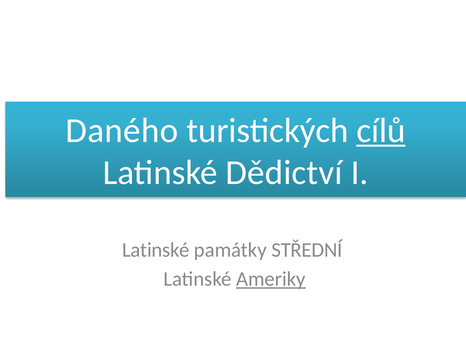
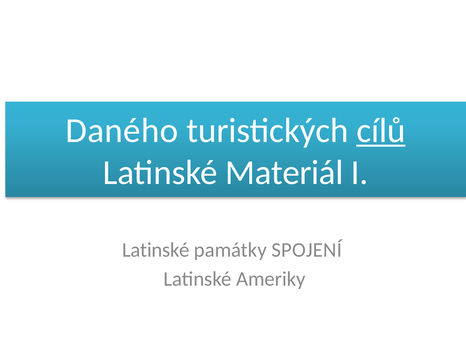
Dědictví: Dědictví -> Materiál (284, 172)
STŘEDNÍ: STŘEDNÍ -> SPOJENÍ (307, 250)
Ameriky underline: present -> none (271, 279)
